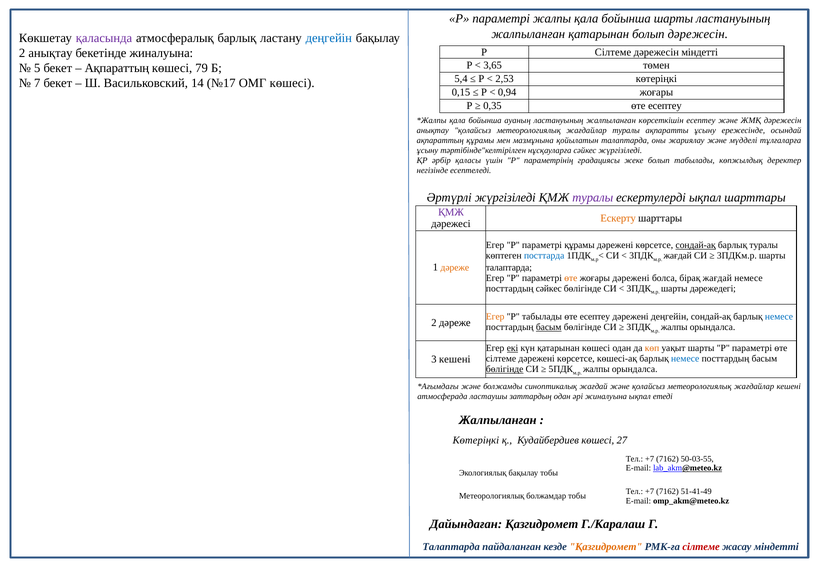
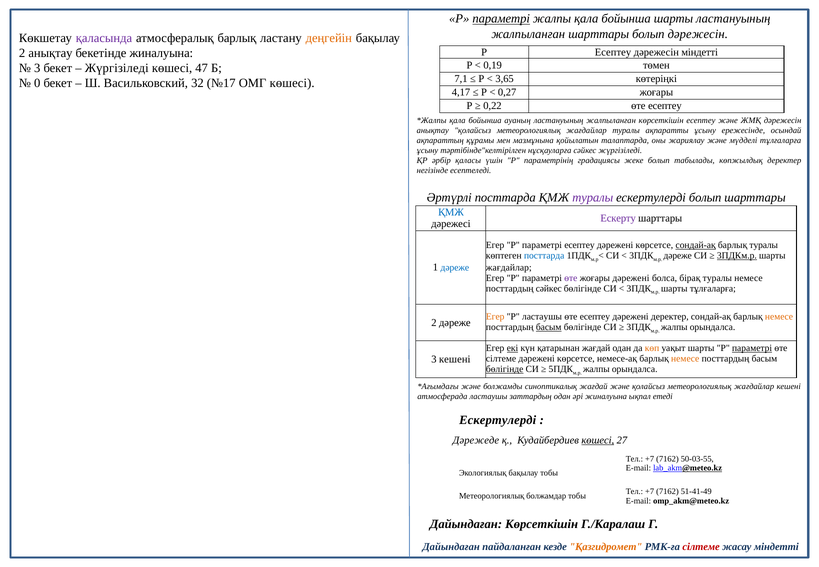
параметрі underline: none -> present (501, 19)
жалпыланған қатарынан: қатарынан -> шарттары (599, 34)
деңгейін colour: blue -> orange (329, 38)
Р Сілтеме: Сілтеме -> Есептеу (613, 52)
3,65: 3,65 -> 0,19 (493, 65)
5: 5 -> 3 (37, 68)
Ақпараттың: Ақпараттың -> Жүргізіледі (117, 68)
79: 79 -> 47 (202, 68)
5,4: 5,4 -> 7,1 (461, 79)
2,53: 2,53 -> 3,65 (505, 79)
7: 7 -> 0 (37, 83)
14: 14 -> 32 (197, 83)
0,15: 0,15 -> 4,17 (461, 92)
0,94: 0,94 -> 0,27 (507, 92)
0,35: 0,35 -> 0,22 (492, 106)
Әртүрлі жүргізіледі: жүргізіледі -> посттарда (505, 198)
ескертулерді ықпал: ықпал -> болып (705, 198)
ҚМЖ colour: purple -> blue (451, 212)
Ескерту colour: orange -> purple (618, 218)
параметрі құрамы: құрамы -> есептеу (580, 245)
жағдай: жағдай -> дәреже (678, 256)
3ПДКм.р underline: none -> present (737, 256)
дәреже colour: orange -> blue (455, 268)
талаптарда: талаптарда -> жағдайлар (509, 268)
өте colour: orange -> purple (571, 278)
бірақ жағдай: жағдай -> туралы (717, 278)
шарты дәрежедегі: дәрежедегі -> тұлғаларға (713, 288)
Р табылады: табылады -> ластаушы (542, 317)
дәрежені деңгейін: деңгейін -> деректер (670, 317)
немесе colour: blue -> orange (779, 317)
қатарынан көшесі: көшесі -> жағдай (596, 348)
параметрі underline: none -> present (752, 348)
көшесі-ақ: көшесі-ақ -> немесе-ақ (617, 359)
немесе colour: blue -> orange (685, 359)
Жалпыланған: Жалпыланған -> Ескертулерді (498, 420)
Көтеріңкі: Көтеріңкі -> Дәрежеде (476, 440)
көшесі underline: none -> present (598, 440)
Дайындаған Қазгидромет: Қазгидромет -> Көрсеткішін (542, 524)
Талаптарда: Талаптарда -> Дайындаған (451, 547)
